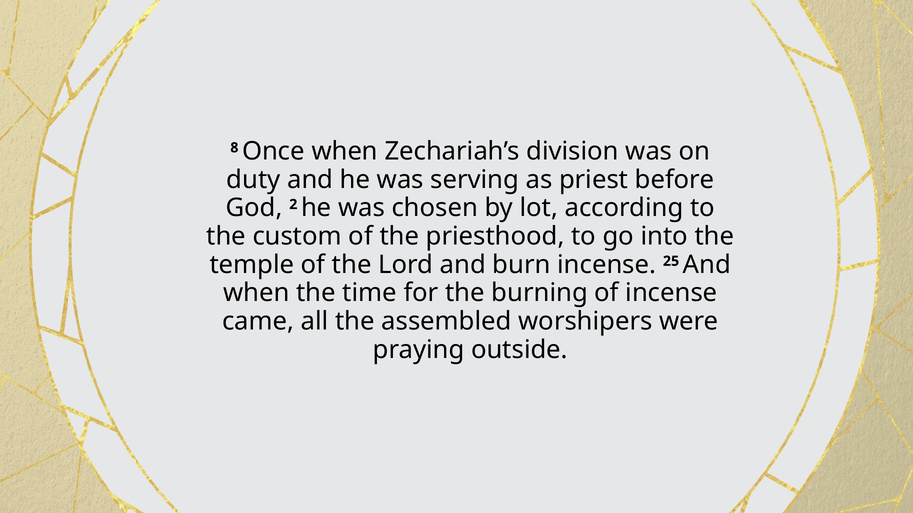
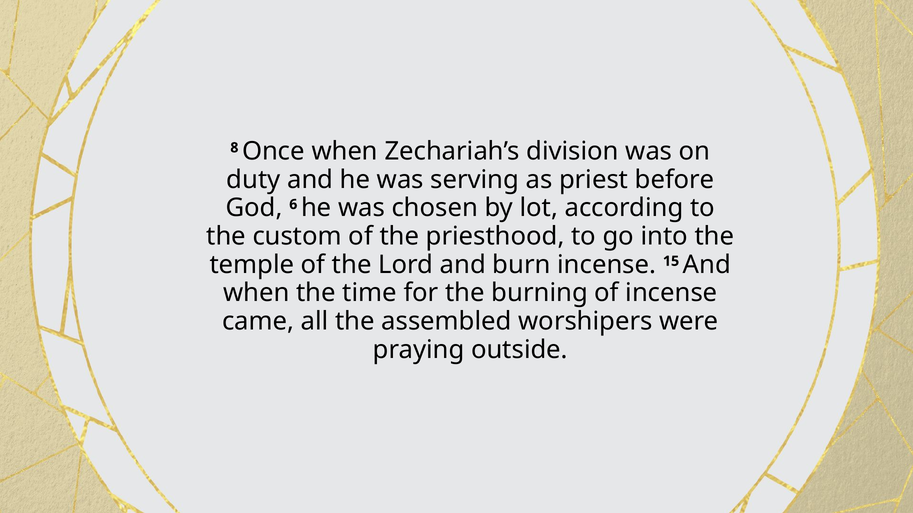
2: 2 -> 6 (293, 205)
25: 25 -> 15 (671, 261)
